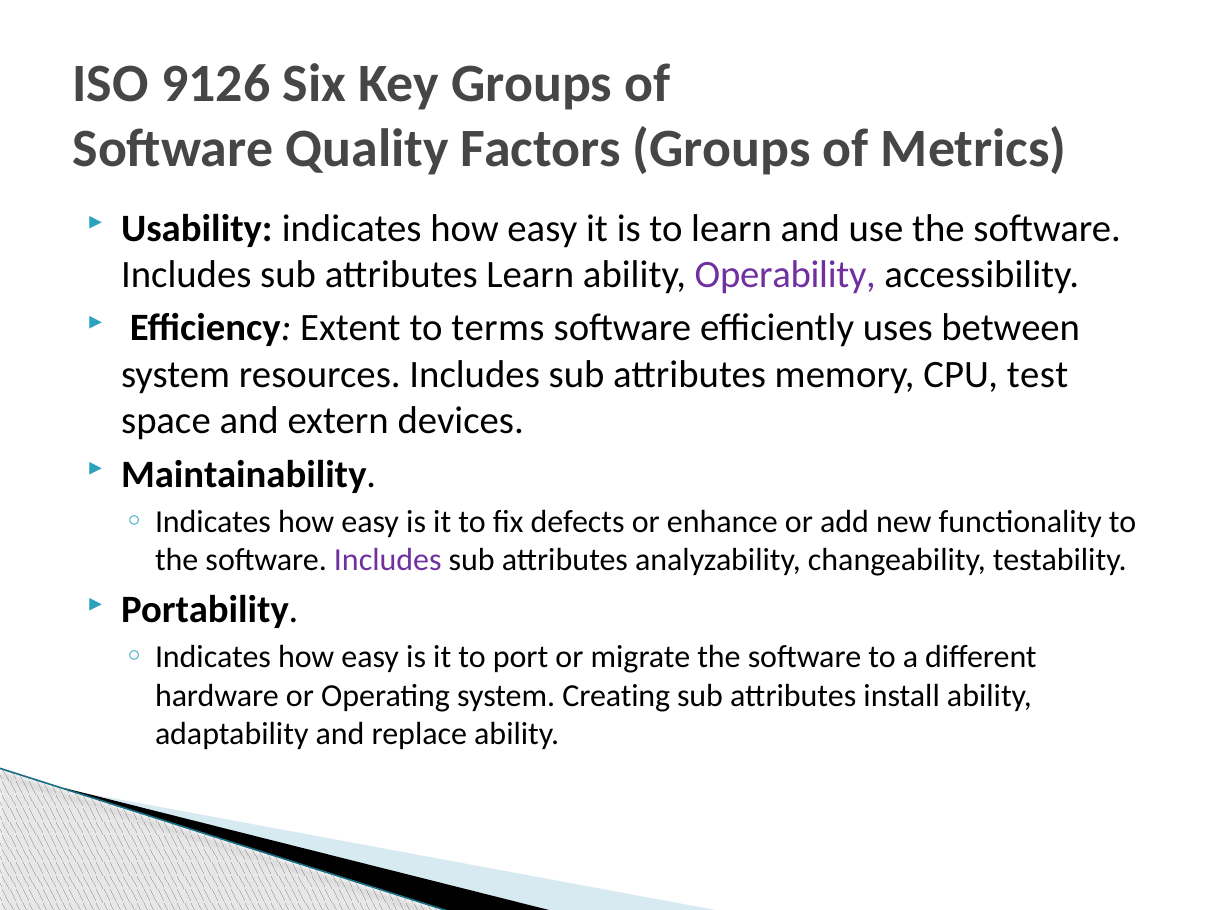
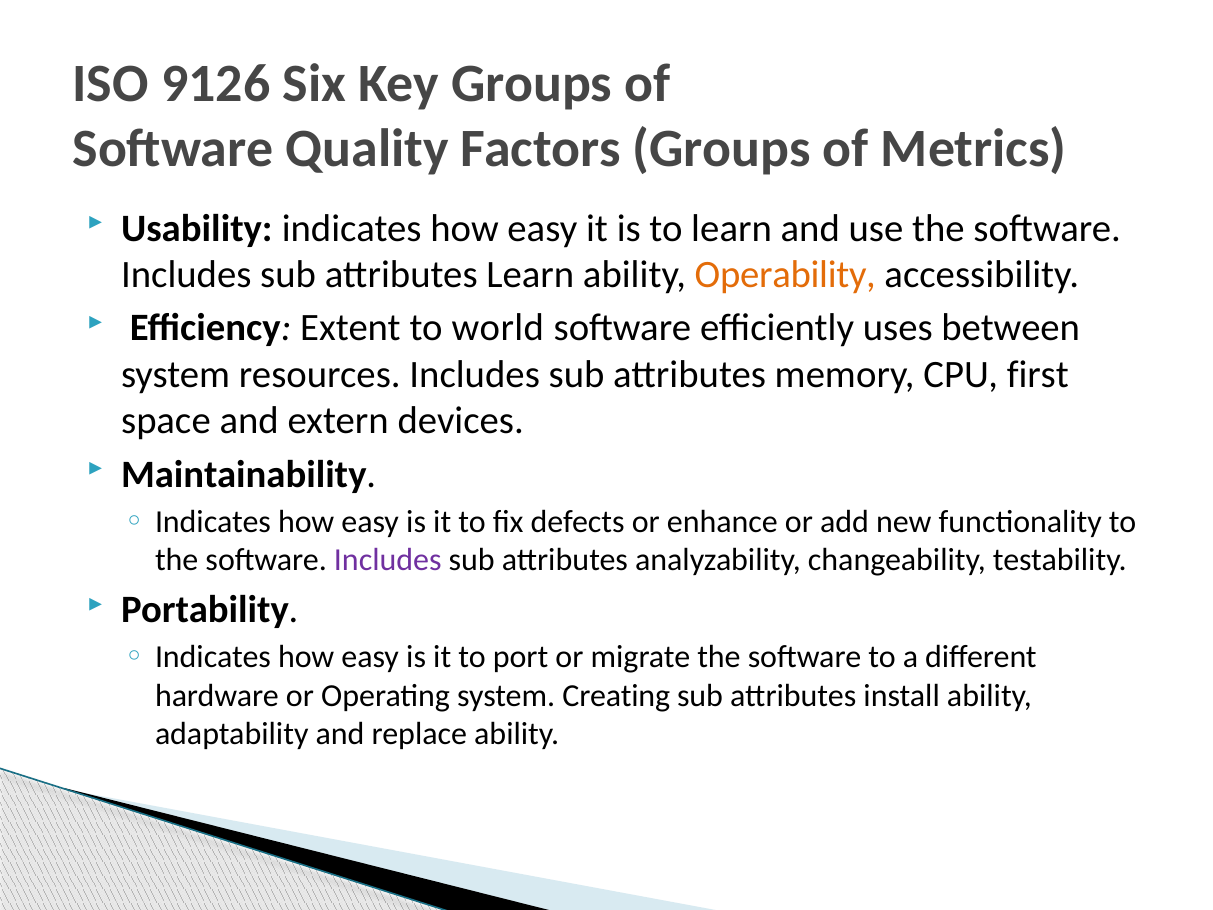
Operability colour: purple -> orange (785, 275)
terms: terms -> world (498, 328)
test: test -> first (1038, 375)
